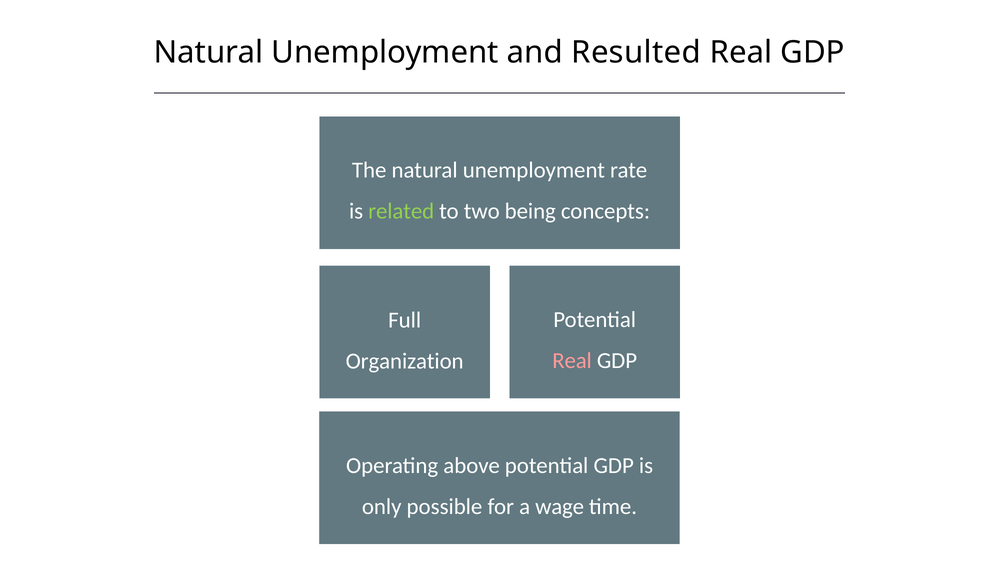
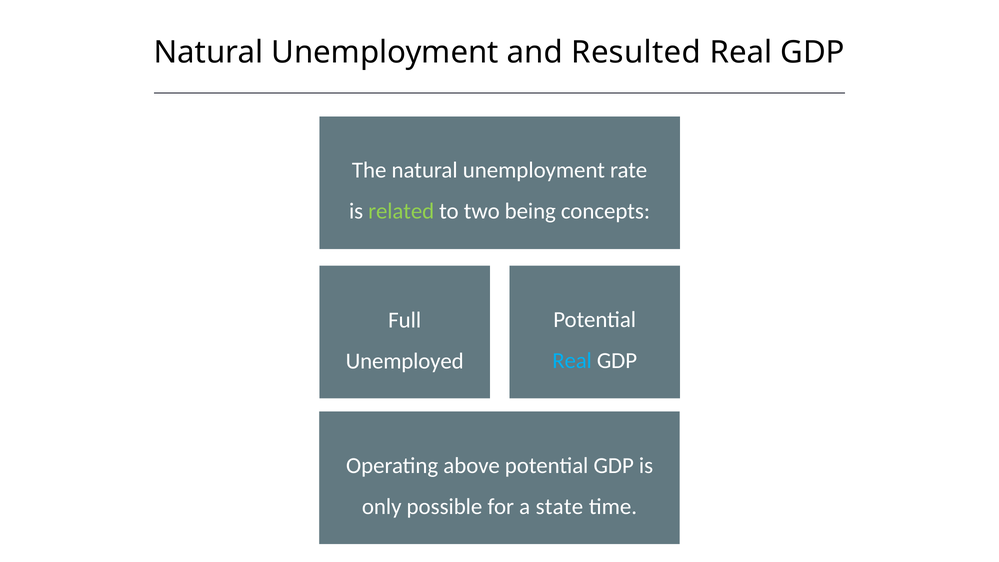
Real colour: pink -> light blue (572, 361)
Organization: Organization -> Unemployed (405, 361)
wage: wage -> state (559, 507)
